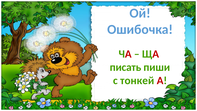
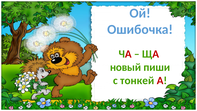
писать: писать -> новый (126, 67)
